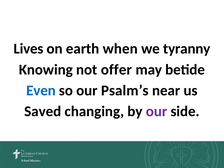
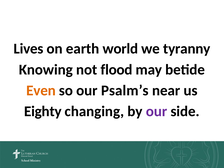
when: when -> world (120, 49)
offer: offer -> flood (117, 70)
Even colour: blue -> orange (41, 90)
Saved: Saved -> Eighty (43, 111)
